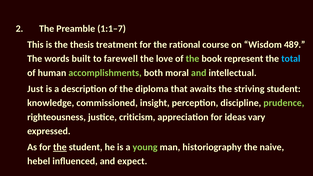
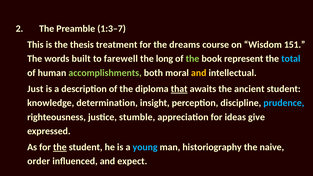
1:1–7: 1:1–7 -> 1:3–7 (112, 29)
rational: rational -> dreams (185, 45)
489: 489 -> 151 (295, 45)
love: love -> long (165, 59)
and colour: light green -> yellow (199, 73)
that underline: none -> present (179, 89)
striving: striving -> ancient (249, 89)
commissioned: commissioned -> determination (107, 103)
prudence colour: light green -> light blue (284, 103)
criticism: criticism -> stumble (137, 117)
vary: vary -> give (257, 117)
young colour: light green -> light blue (145, 147)
hebel: hebel -> order (39, 161)
